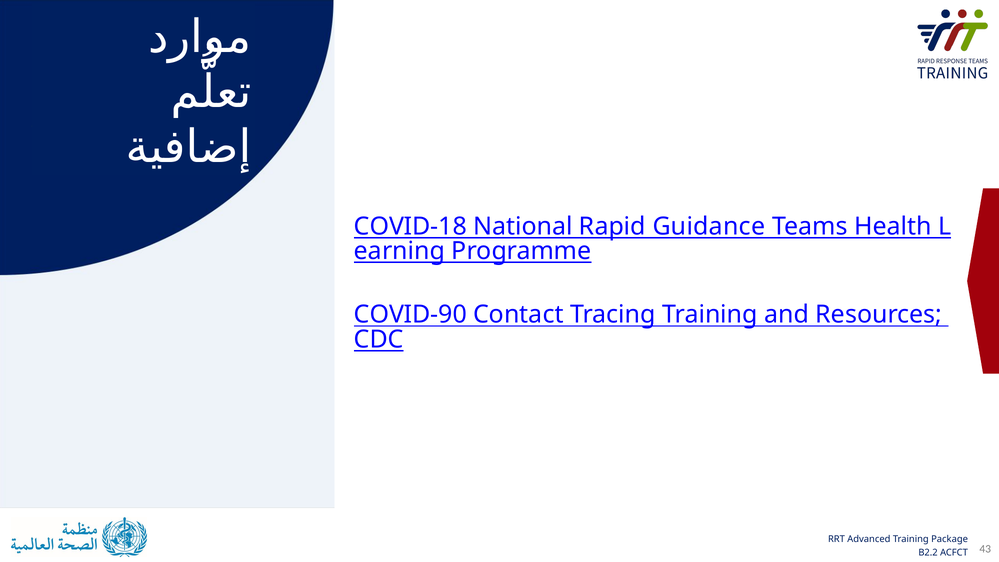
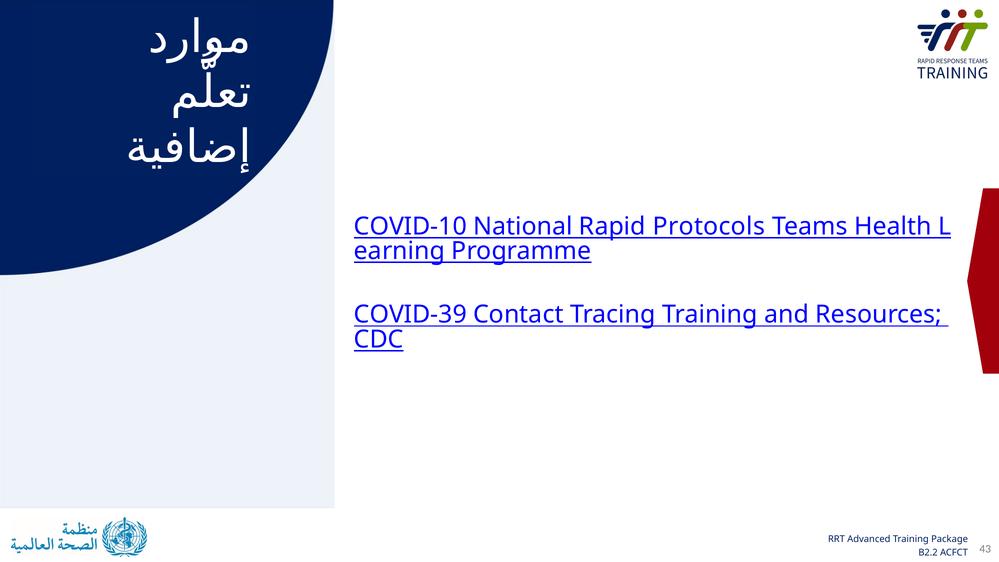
COVID-18: COVID-18 -> COVID-10 (410, 226)
Guidance: Guidance -> Protocols (709, 226)
COVID-90: COVID-90 -> COVID-39 (410, 315)
